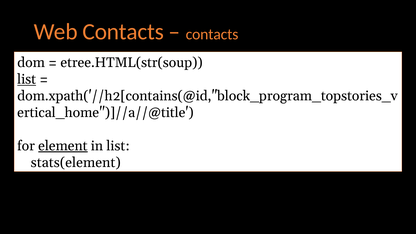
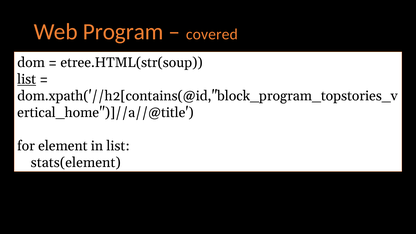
Web Contacts: Contacts -> Program (123, 32)
contacts: contacts -> covered (212, 34)
element underline: present -> none (63, 146)
